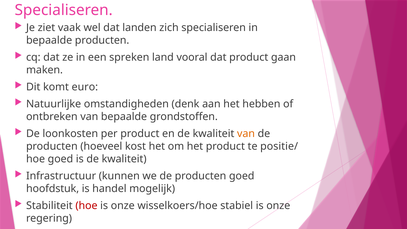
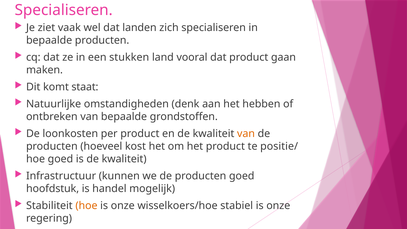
spreken: spreken -> stukken (129, 57)
euro: euro -> staat (85, 87)
hoe colour: red -> orange (86, 206)
